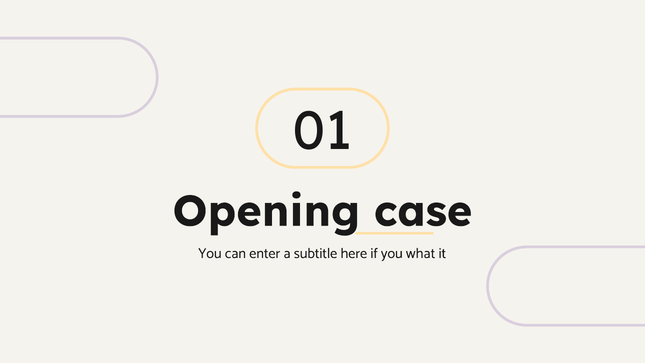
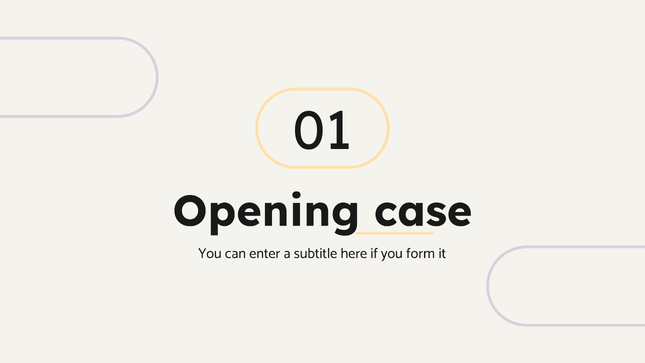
what: what -> form (421, 253)
